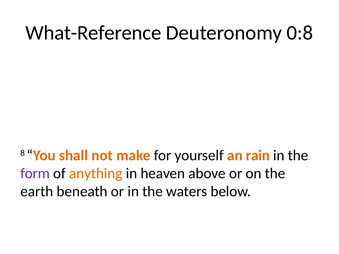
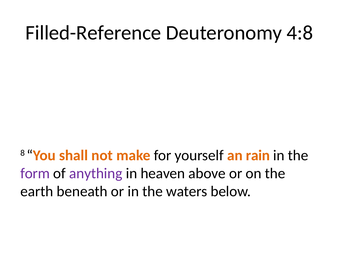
What-Reference: What-Reference -> Filled-Reference (93, 33)
0:8: 0:8 -> 4:8 (300, 33)
anything colour: orange -> purple (96, 174)
